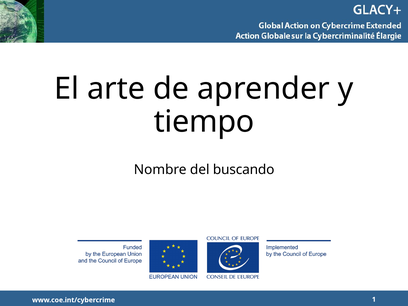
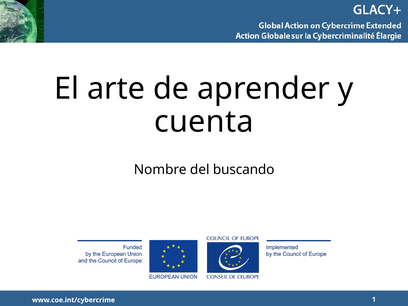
tiempo: tiempo -> cuenta (204, 122)
